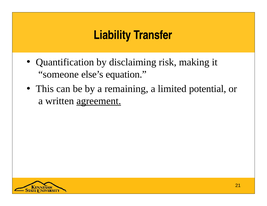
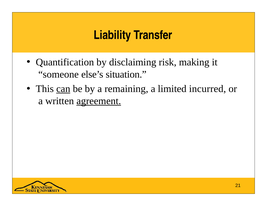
equation: equation -> situation (126, 74)
can underline: none -> present (63, 89)
potential: potential -> incurred (207, 89)
